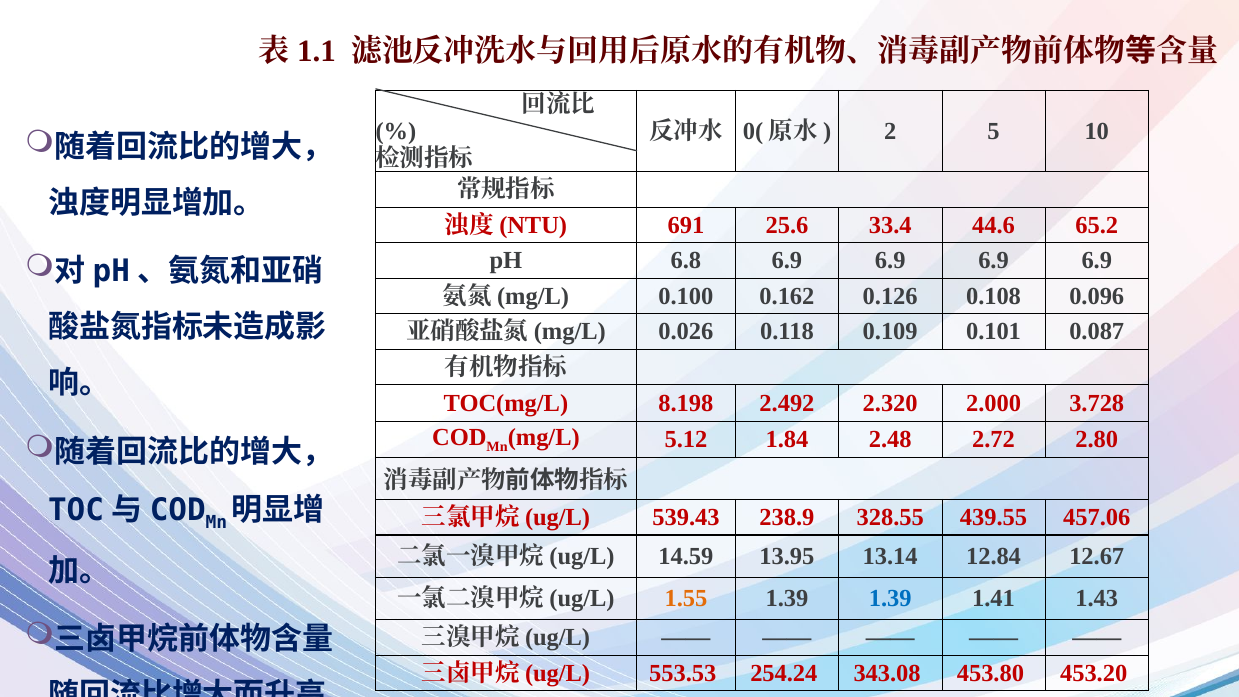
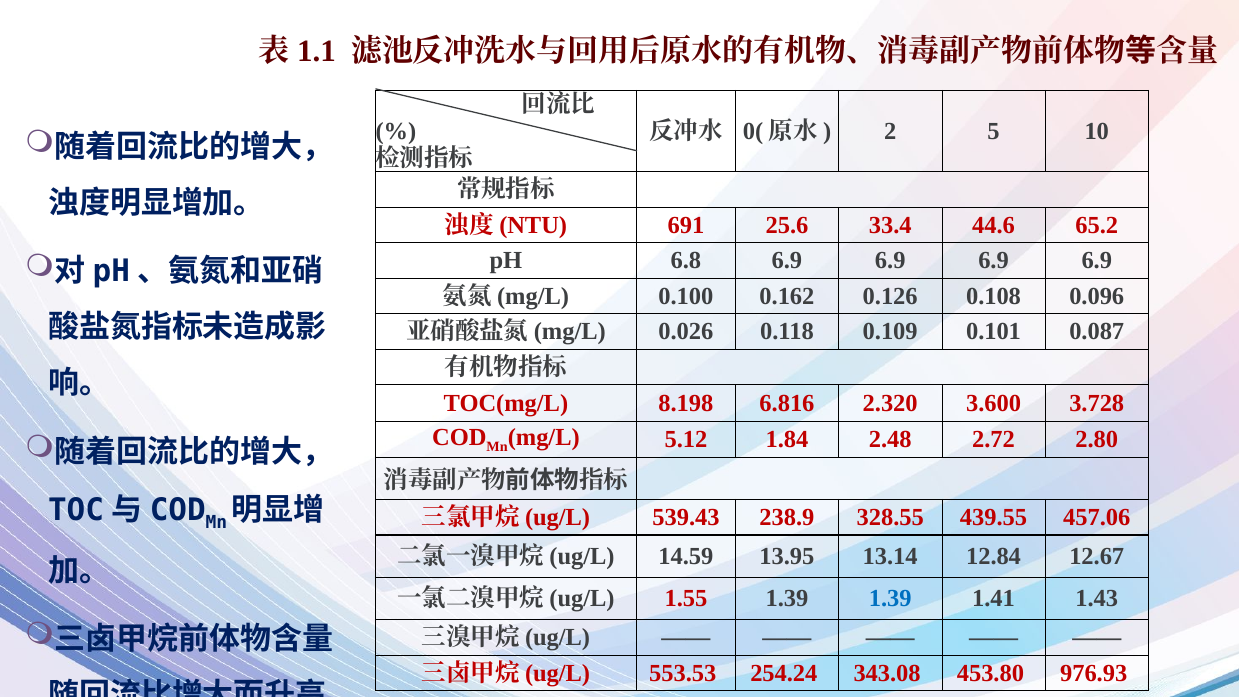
2.492: 2.492 -> 6.816 (787, 403)
2.000: 2.000 -> 3.600 (994, 403)
1.55 colour: orange -> red (686, 599)
453.20: 453.20 -> 976.93 (1094, 673)
